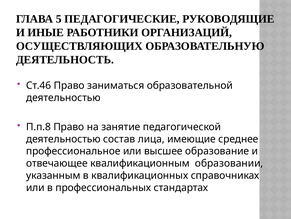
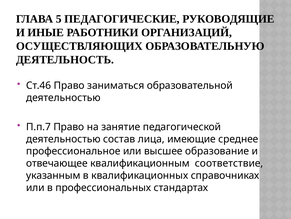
П.п.8: П.п.8 -> П.п.7 (38, 126)
образовании: образовании -> соответствие (229, 163)
